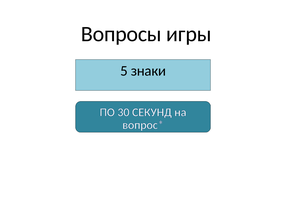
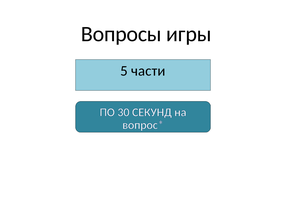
знаки: знаки -> части (148, 71)
